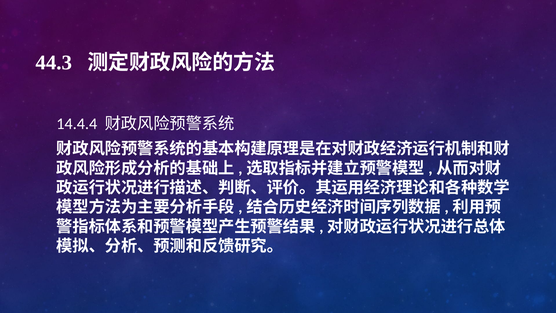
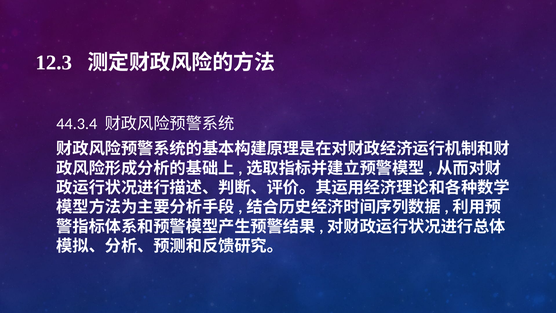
44.3: 44.3 -> 12.3 (54, 62)
14.4.4: 14.4.4 -> 44.3.4 (77, 124)
